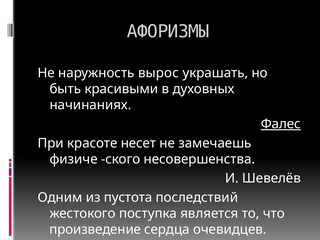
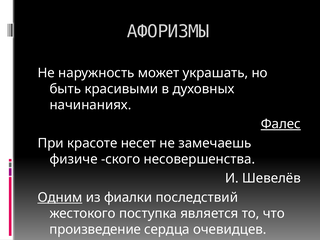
вырос: вырос -> может (159, 73)
Одним underline: none -> present (60, 197)
пустота: пустота -> фиалки (128, 197)
